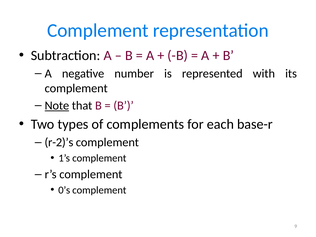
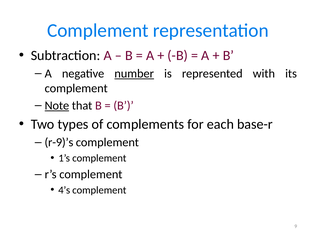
number underline: none -> present (134, 74)
r-2)’s: r-2)’s -> r-9)’s (59, 142)
0’s: 0’s -> 4’s (64, 190)
